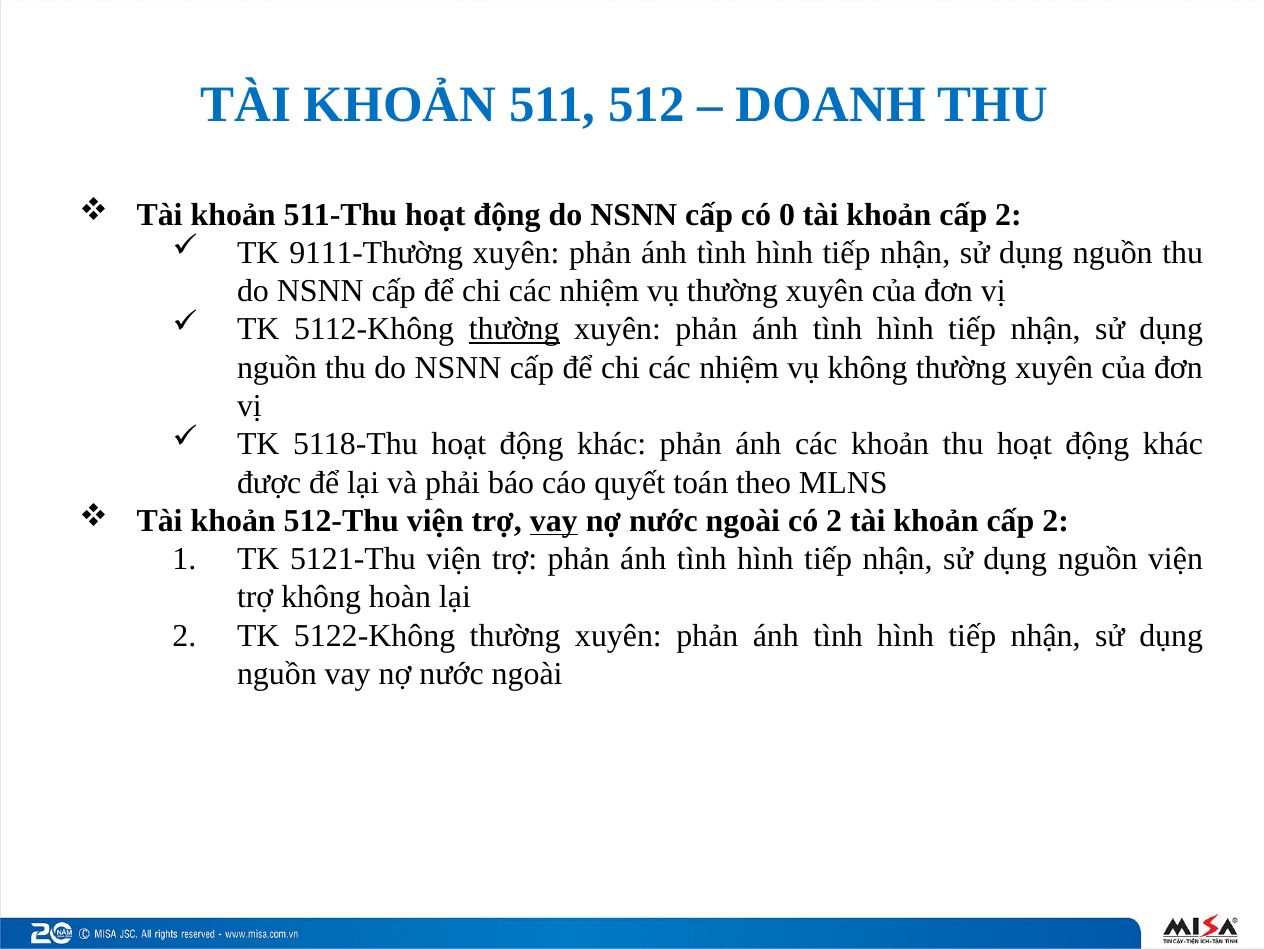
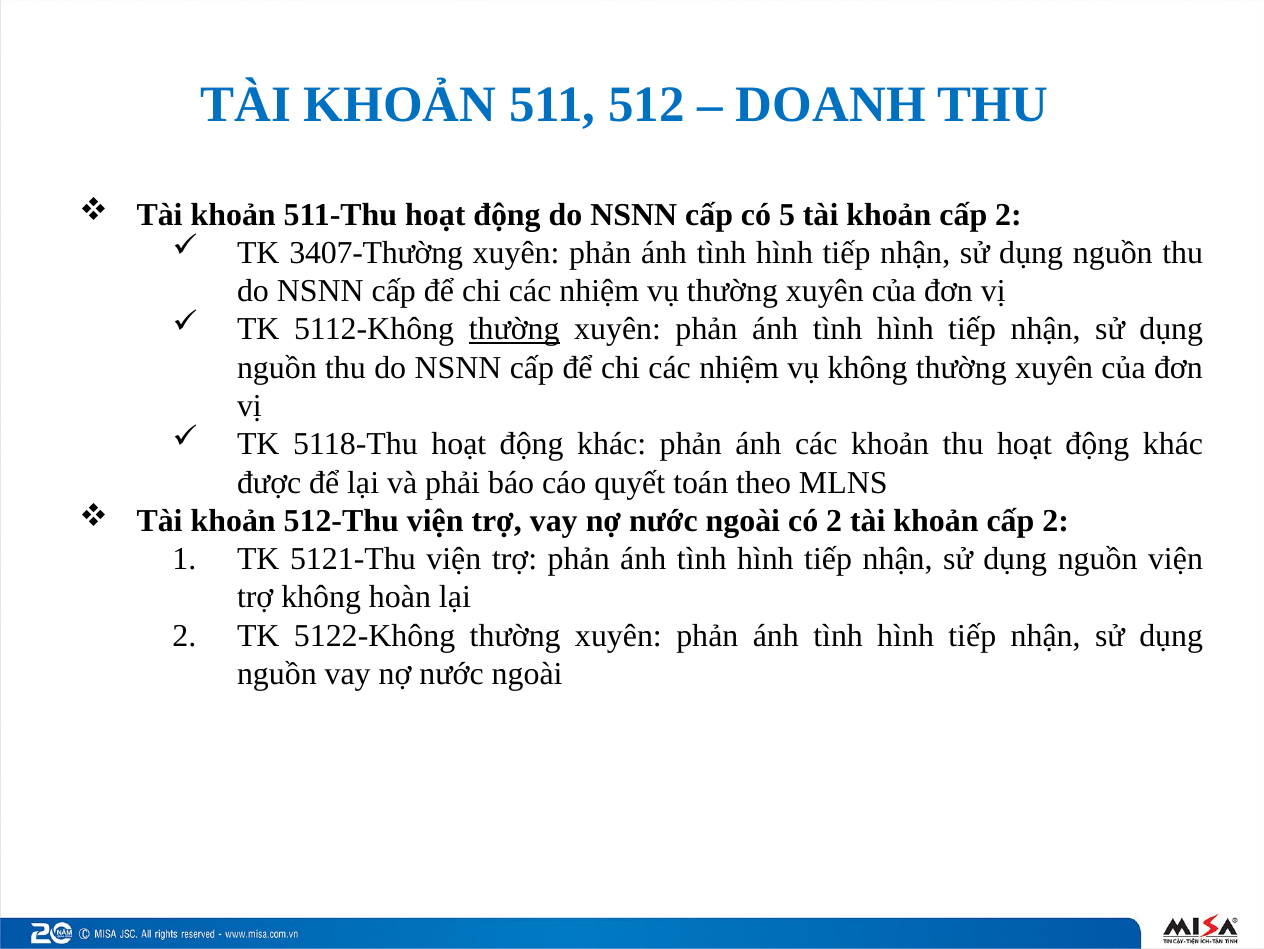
0: 0 -> 5 (787, 215)
9111-Thường: 9111-Thường -> 3407-Thường (376, 253)
vay underline: present -> none (554, 521)
